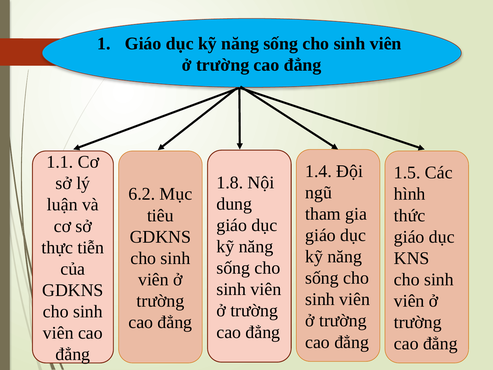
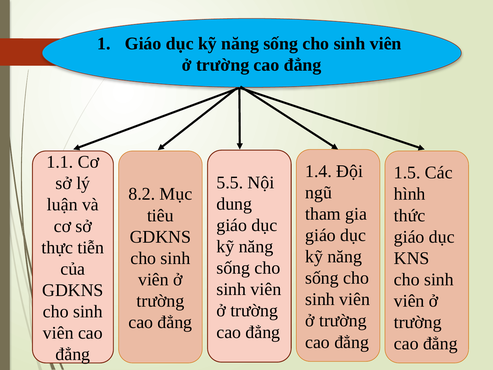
1.8: 1.8 -> 5.5 (230, 182)
6.2: 6.2 -> 8.2 (142, 194)
